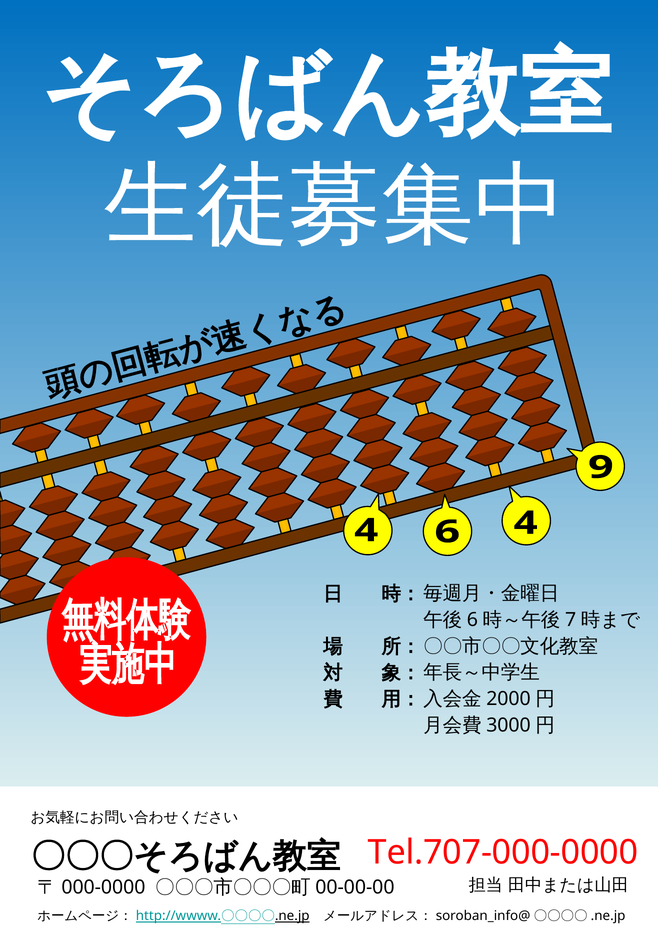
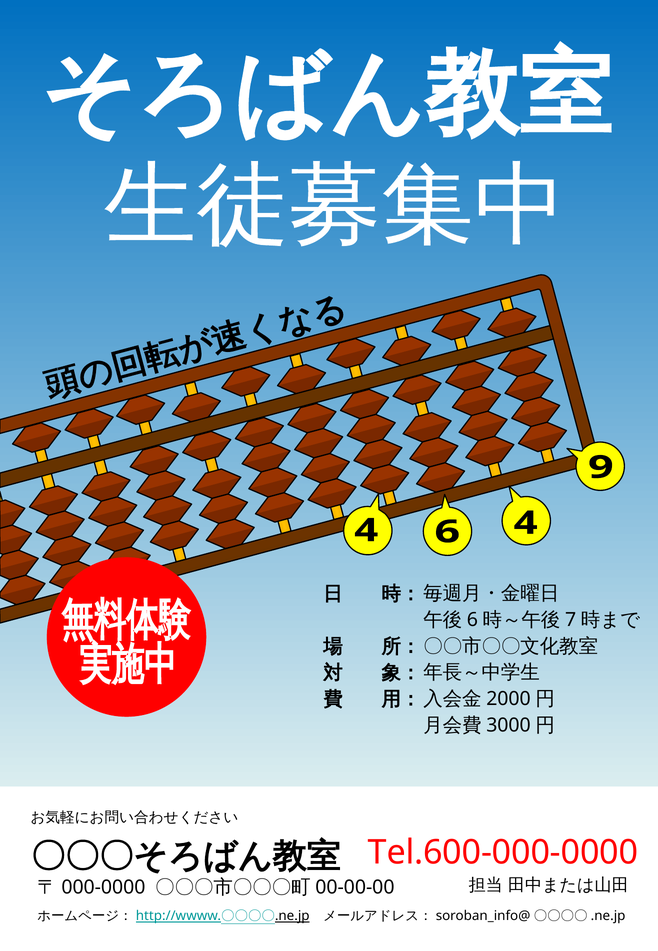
Tel.707-000-0000: Tel.707-000-0000 -> Tel.600-000-0000 (503, 852)
